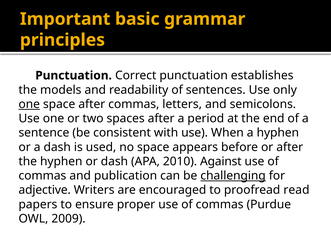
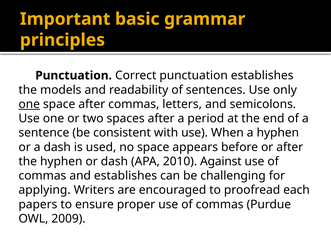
and publication: publication -> establishes (126, 176)
challenging underline: present -> none (233, 176)
adjective: adjective -> applying (45, 190)
read: read -> each (297, 190)
